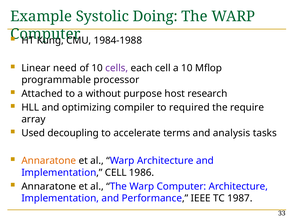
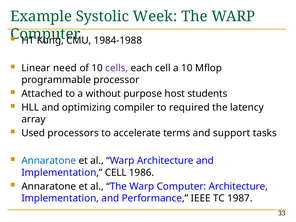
Doing: Doing -> Week (155, 16)
research: research -> students (207, 94)
require: require -> latency (247, 107)
decoupling: decoupling -> processors (73, 133)
analysis: analysis -> support (232, 133)
Annaratone colour: orange -> blue (49, 161)
